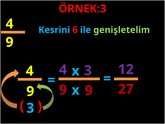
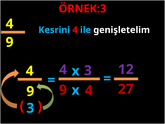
Kesrini 6: 6 -> 4 (75, 30)
genişletelim colour: light green -> white (122, 30)
9: 9 -> 4 (89, 90)
